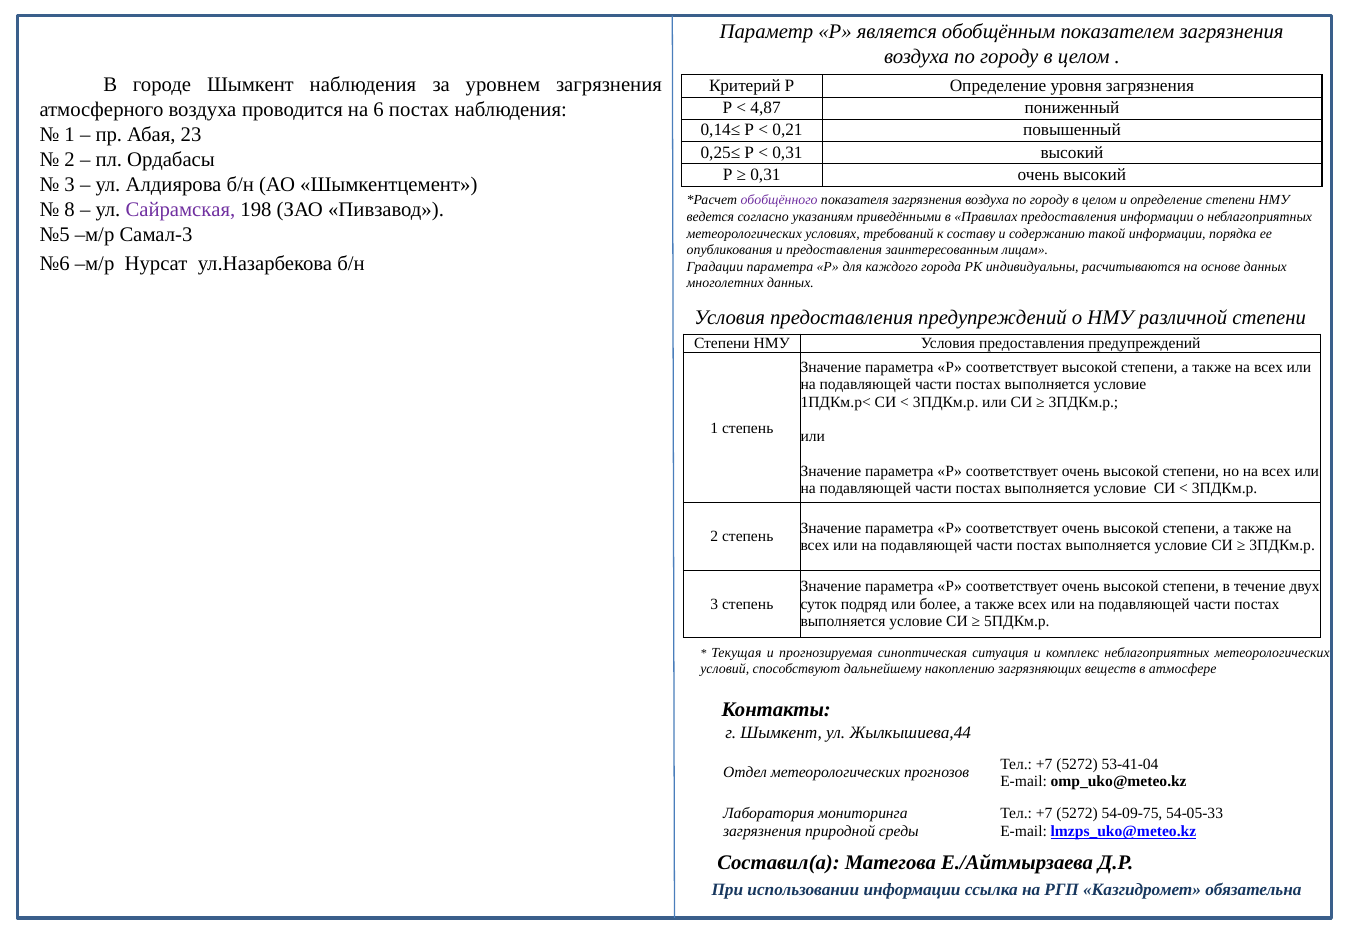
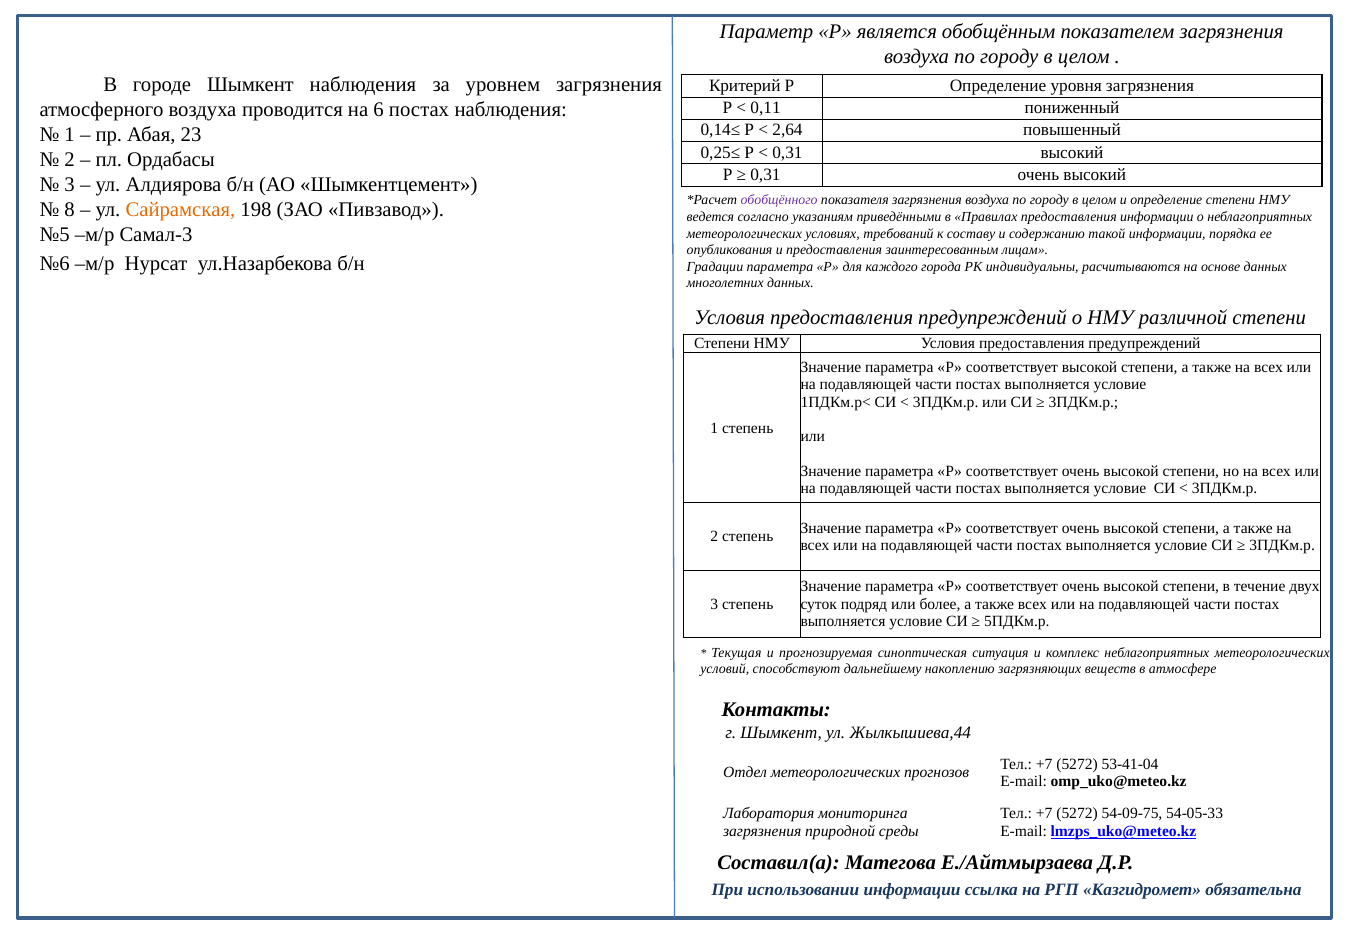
4,87: 4,87 -> 0,11 (766, 108)
0,21: 0,21 -> 2,64 (788, 130)
Сайрамская colour: purple -> orange (180, 209)
